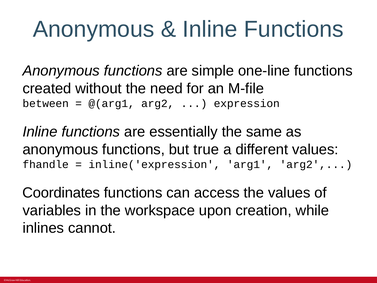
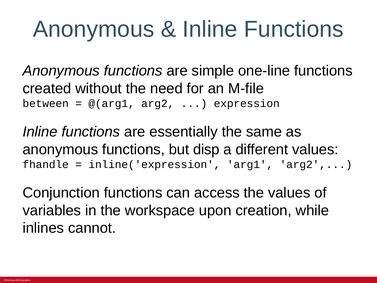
true: true -> disp (206, 149)
Coordinates: Coordinates -> Conjunction (61, 193)
